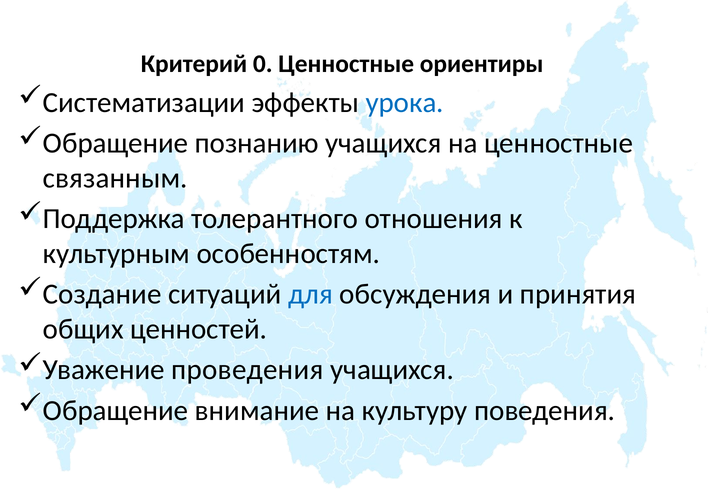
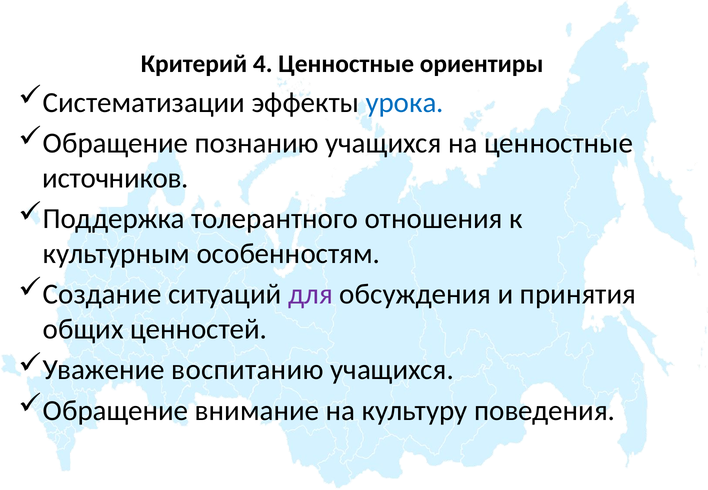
0: 0 -> 4 (263, 64)
связанным: связанным -> источников (116, 178)
для colour: blue -> purple (310, 294)
проведения: проведения -> воспитанию (247, 370)
